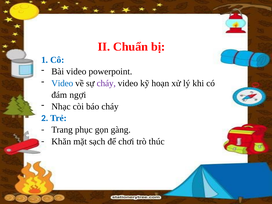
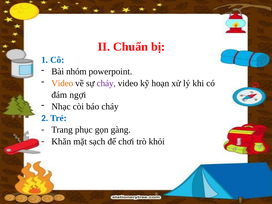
Bài video: video -> nhóm (76, 72)
Video colour: blue -> orange (62, 83)
thúc: thúc -> khỏi (157, 141)
